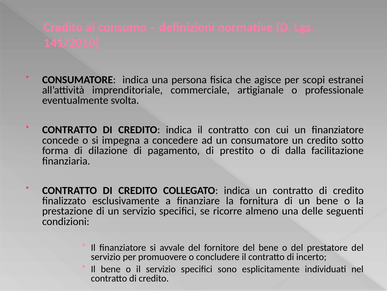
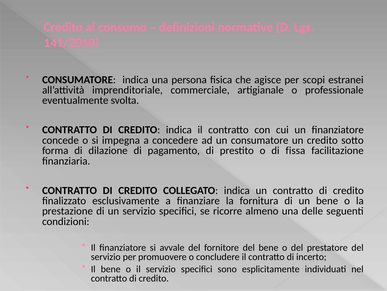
dalla: dalla -> fissa (295, 150)
